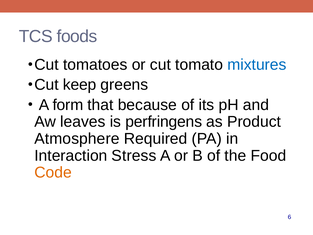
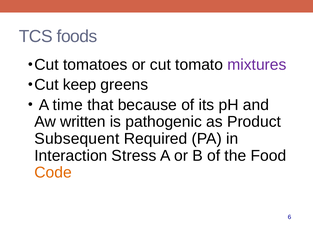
mixtures colour: blue -> purple (257, 65)
form: form -> time (68, 105)
leaves: leaves -> written (83, 122)
perfringens: perfringens -> pathogenic (164, 122)
Atmosphere: Atmosphere -> Subsequent (77, 139)
